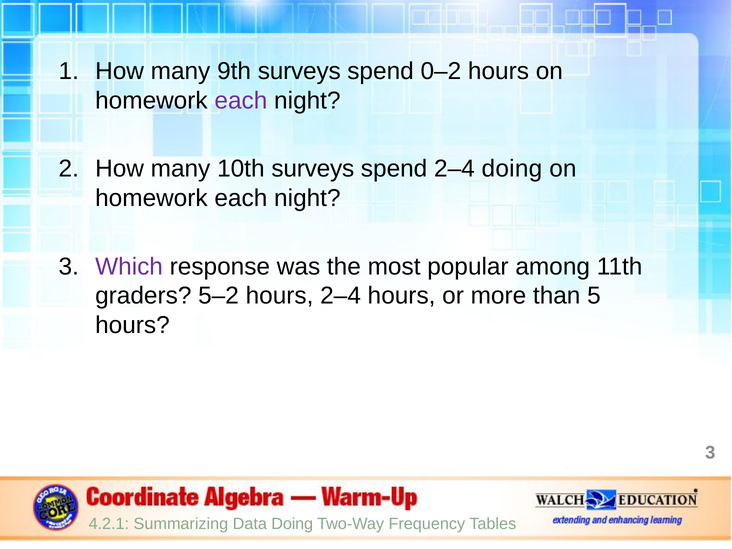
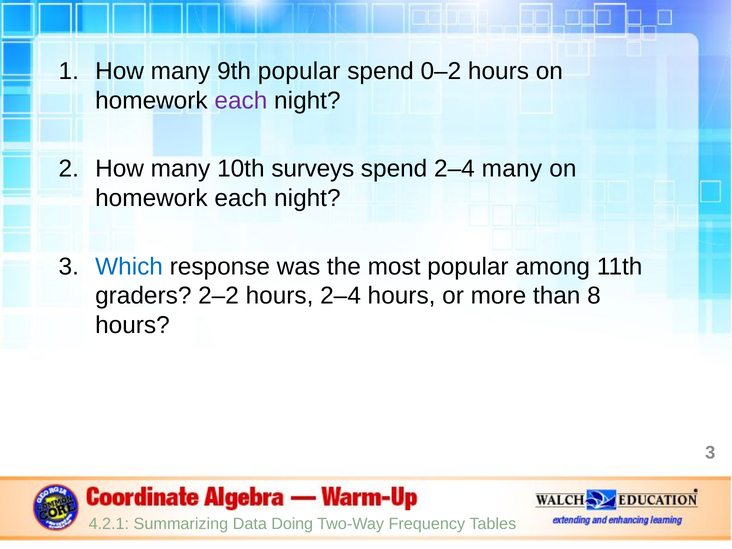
9th surveys: surveys -> popular (299, 71)
2–4 doing: doing -> many (512, 169)
Which colour: purple -> blue (129, 266)
5–2: 5–2 -> 2–2 (219, 296)
5: 5 -> 8 (594, 296)
